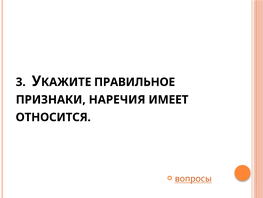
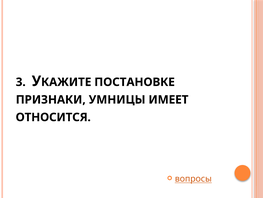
ПРАВИЛЬНОЕ: ПРАВИЛЬНОЕ -> ПОСТАНОВКЕ (135, 82)
НАРЕЧИЯ: НАРЕЧИЯ -> УМНИЦЫ (117, 99)
